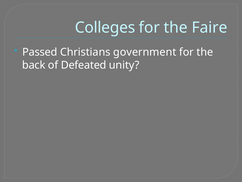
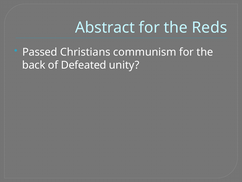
Colleges: Colleges -> Abstract (105, 28)
Faire: Faire -> Reds (209, 28)
government: government -> communism (145, 52)
